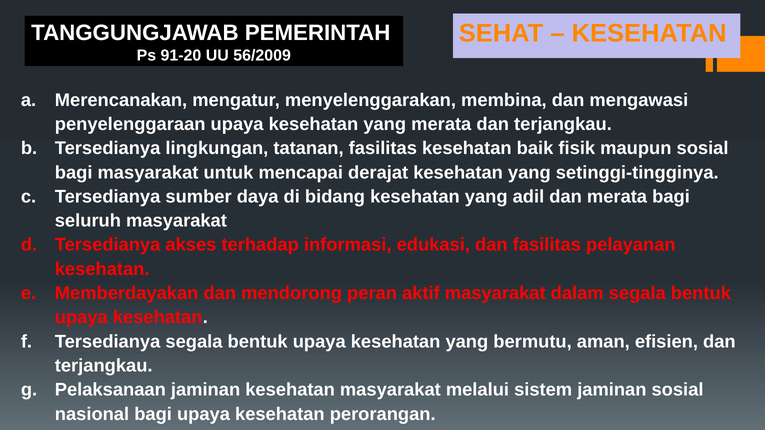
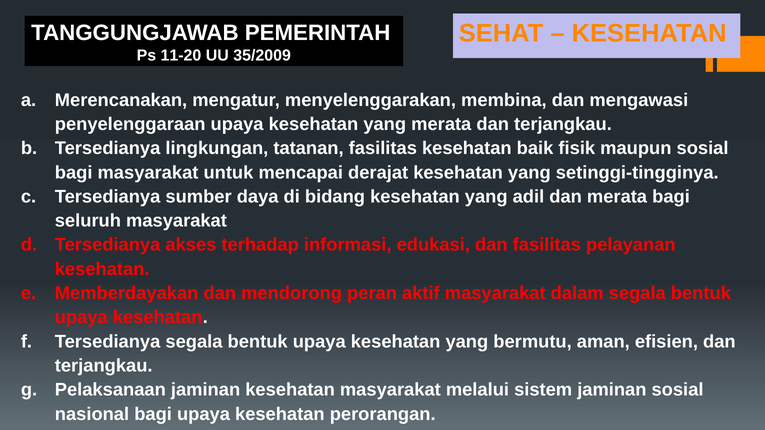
91-20: 91-20 -> 11-20 (181, 55)
56/2009: 56/2009 -> 35/2009 (262, 55)
